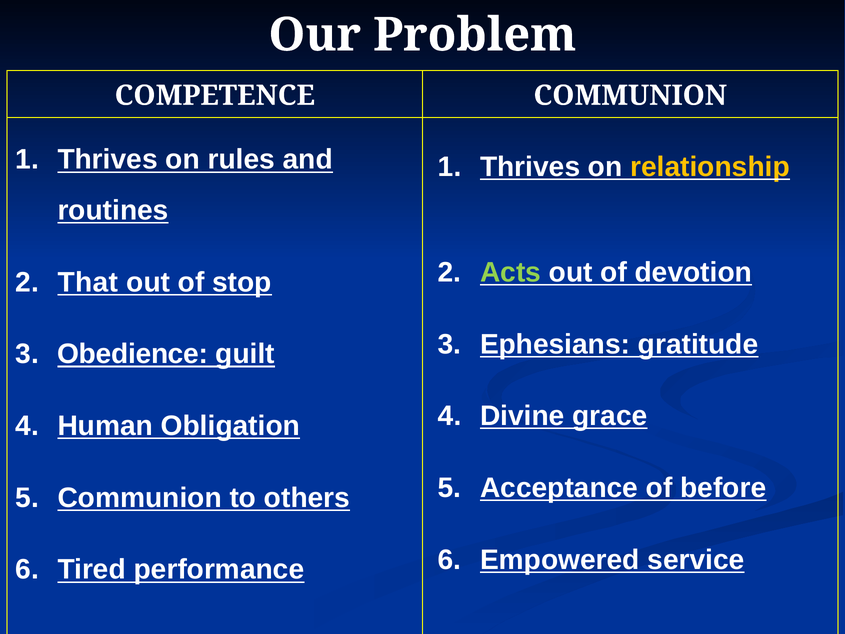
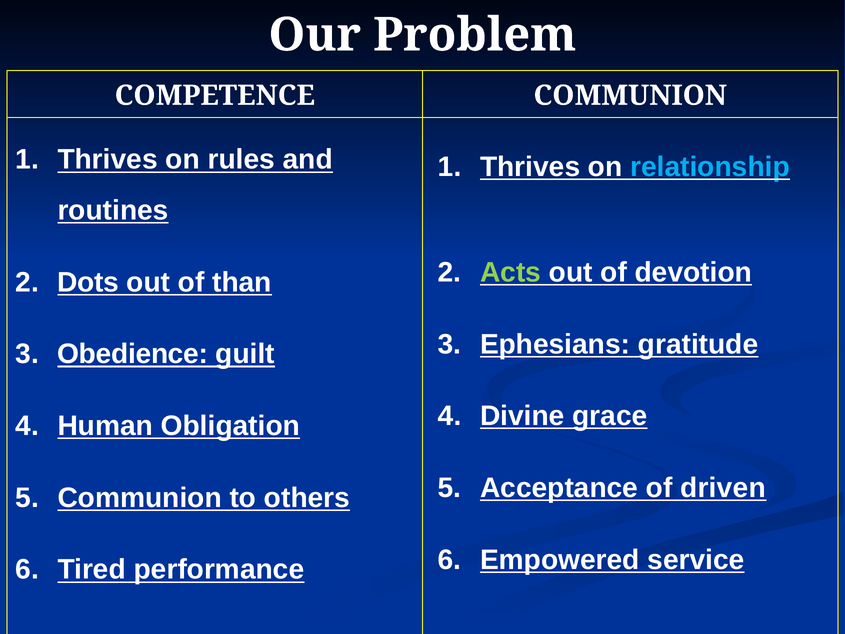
relationship colour: yellow -> light blue (710, 167)
That: That -> Dots (88, 282)
stop: stop -> than (242, 282)
before: before -> driven (723, 488)
